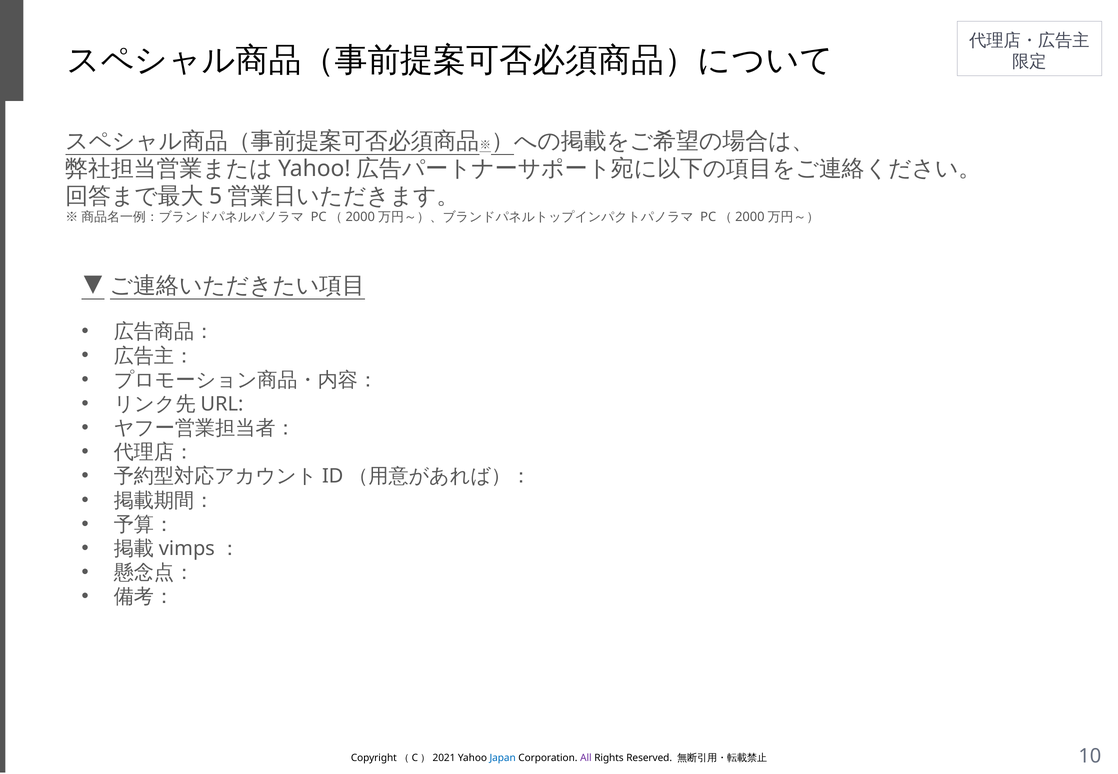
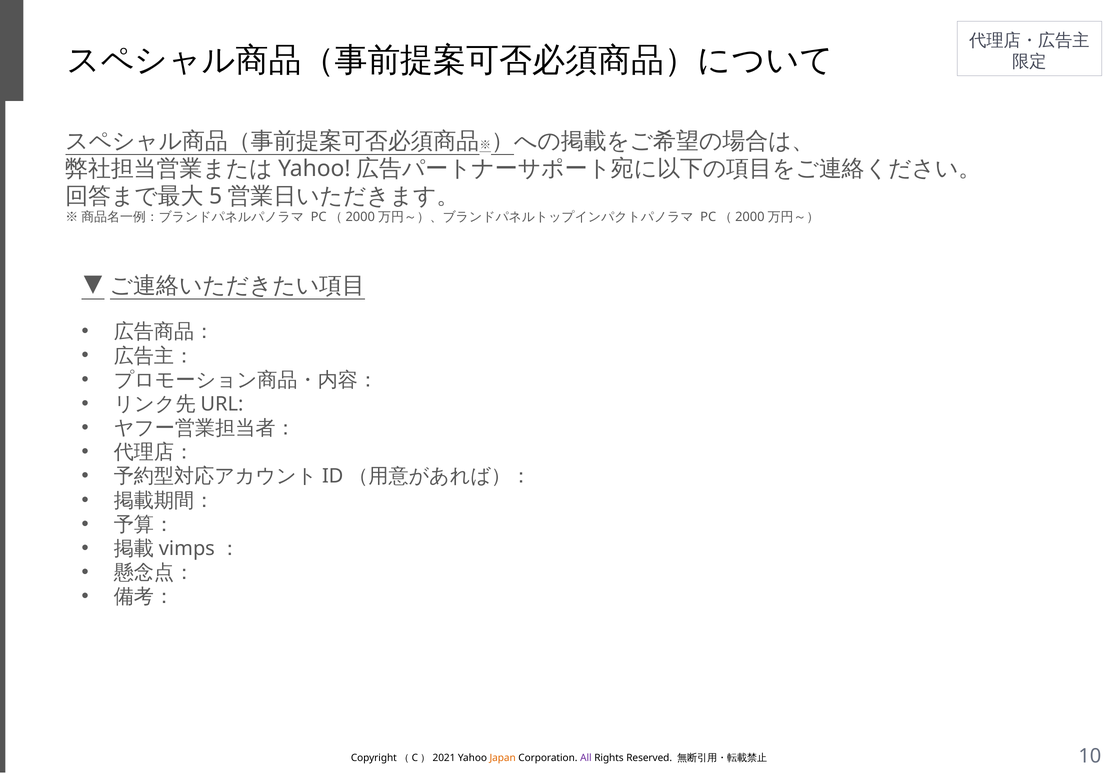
Japan colour: blue -> orange (503, 758)
